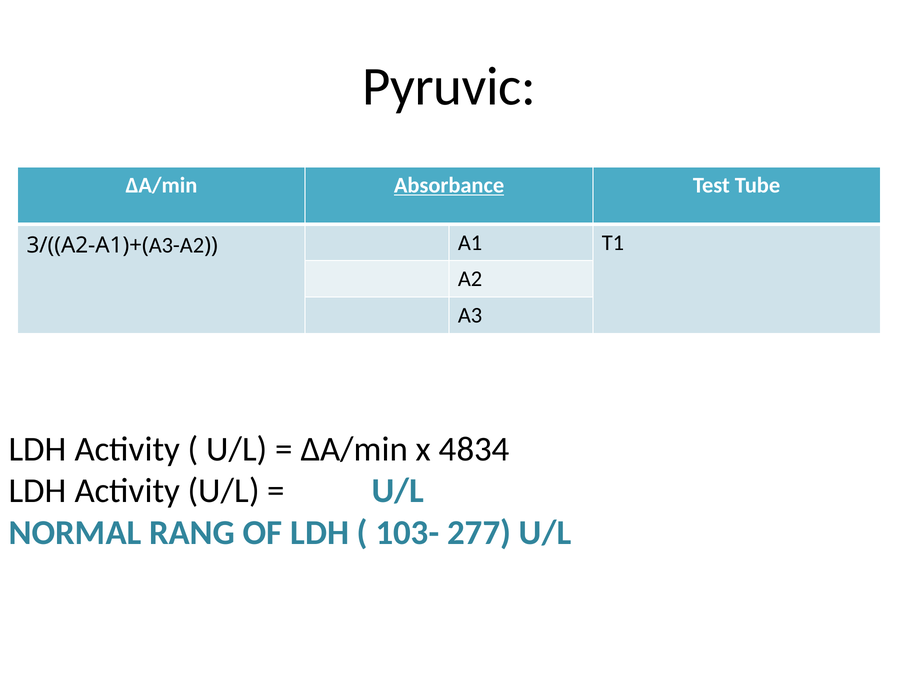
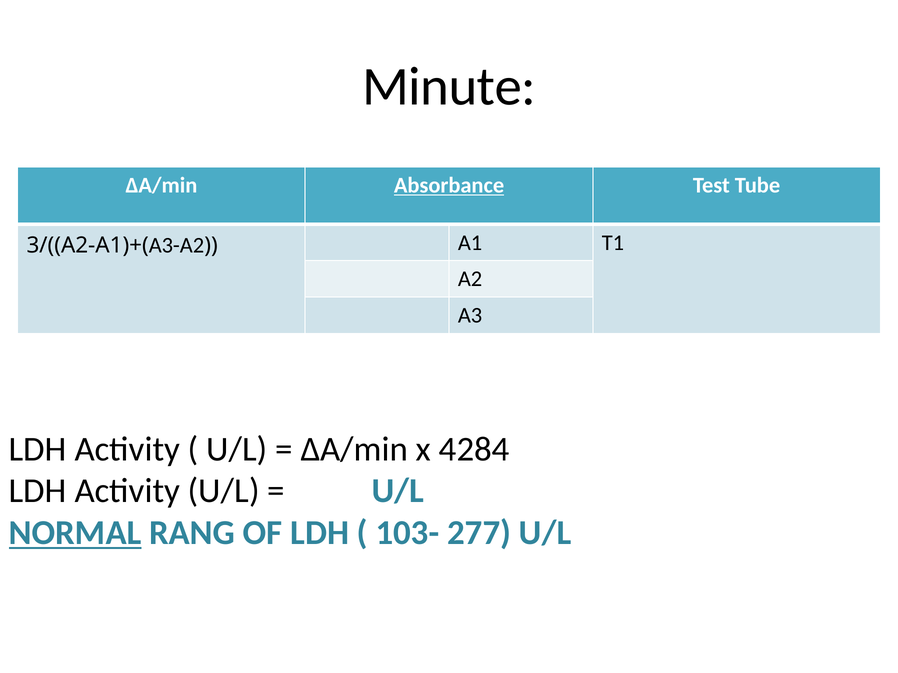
Pyruvic: Pyruvic -> Minute (449, 87)
4834: 4834 -> 4284 (474, 449)
NORMAL underline: none -> present (75, 533)
